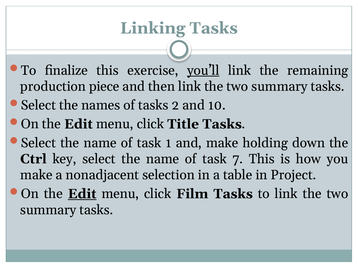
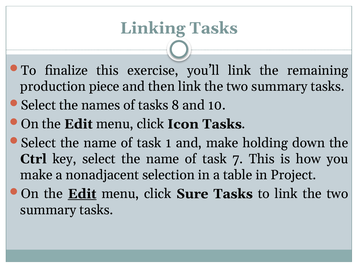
you’ll underline: present -> none (203, 71)
2: 2 -> 8 (175, 105)
Title: Title -> Icon (183, 124)
Film: Film -> Sure (192, 194)
